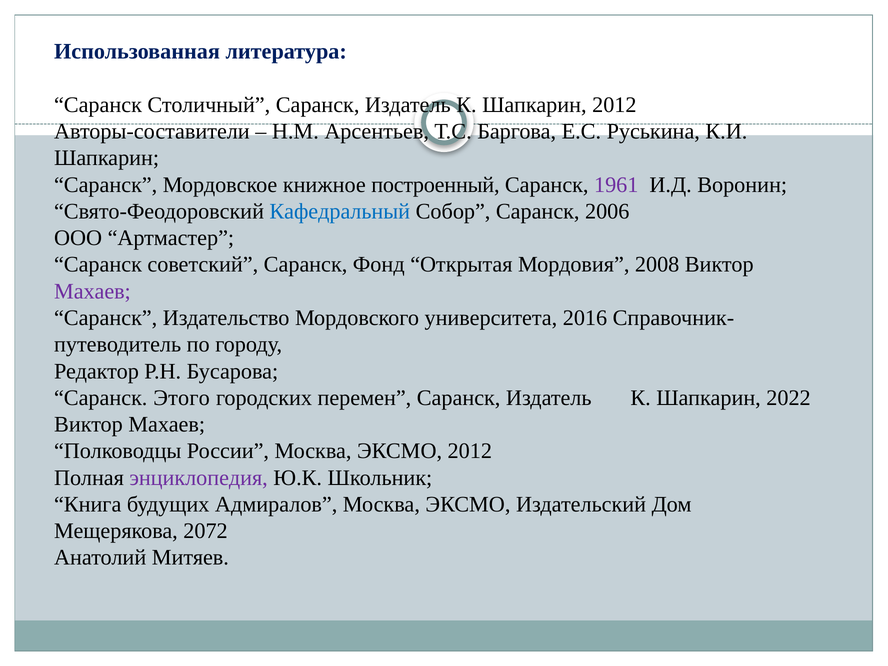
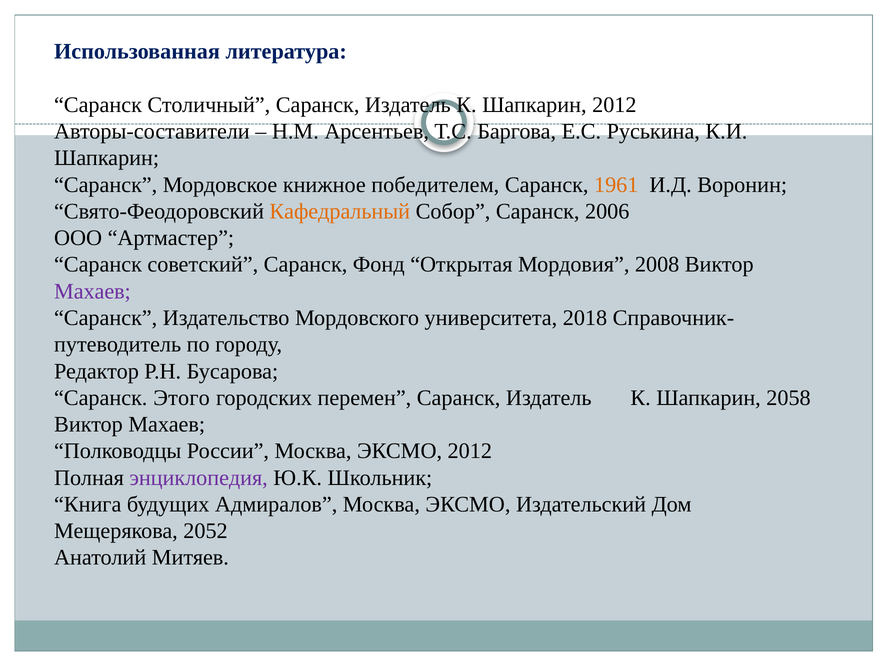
построенный: построенный -> победителем (435, 185)
1961 colour: purple -> orange (616, 185)
Кафедральный colour: blue -> orange (340, 211)
2016: 2016 -> 2018 (585, 318)
2022: 2022 -> 2058 (789, 398)
2072: 2072 -> 2052 (206, 531)
